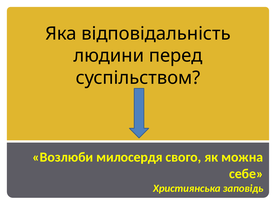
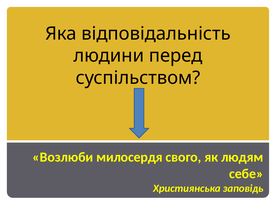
можна: можна -> людям (242, 157)
